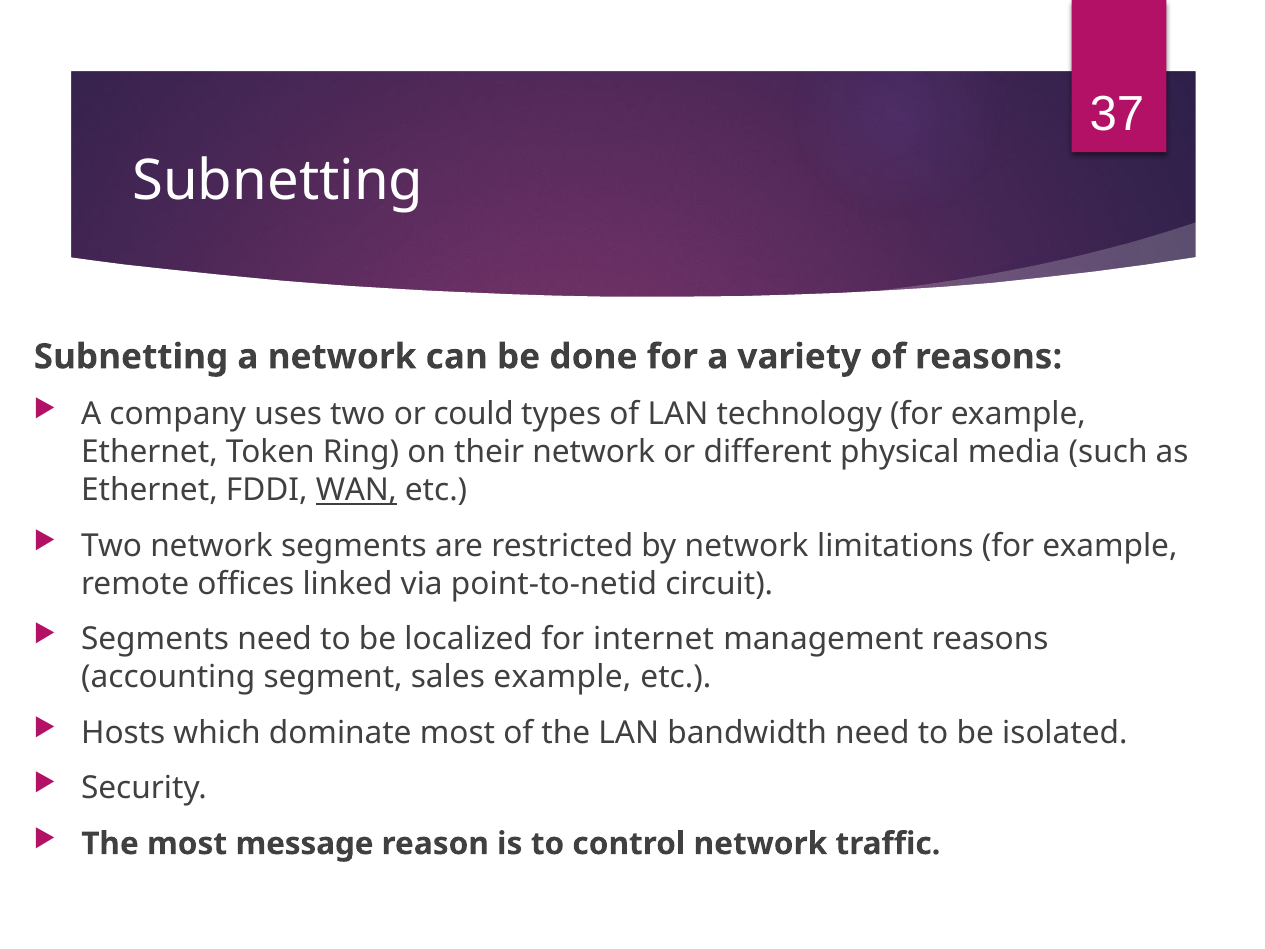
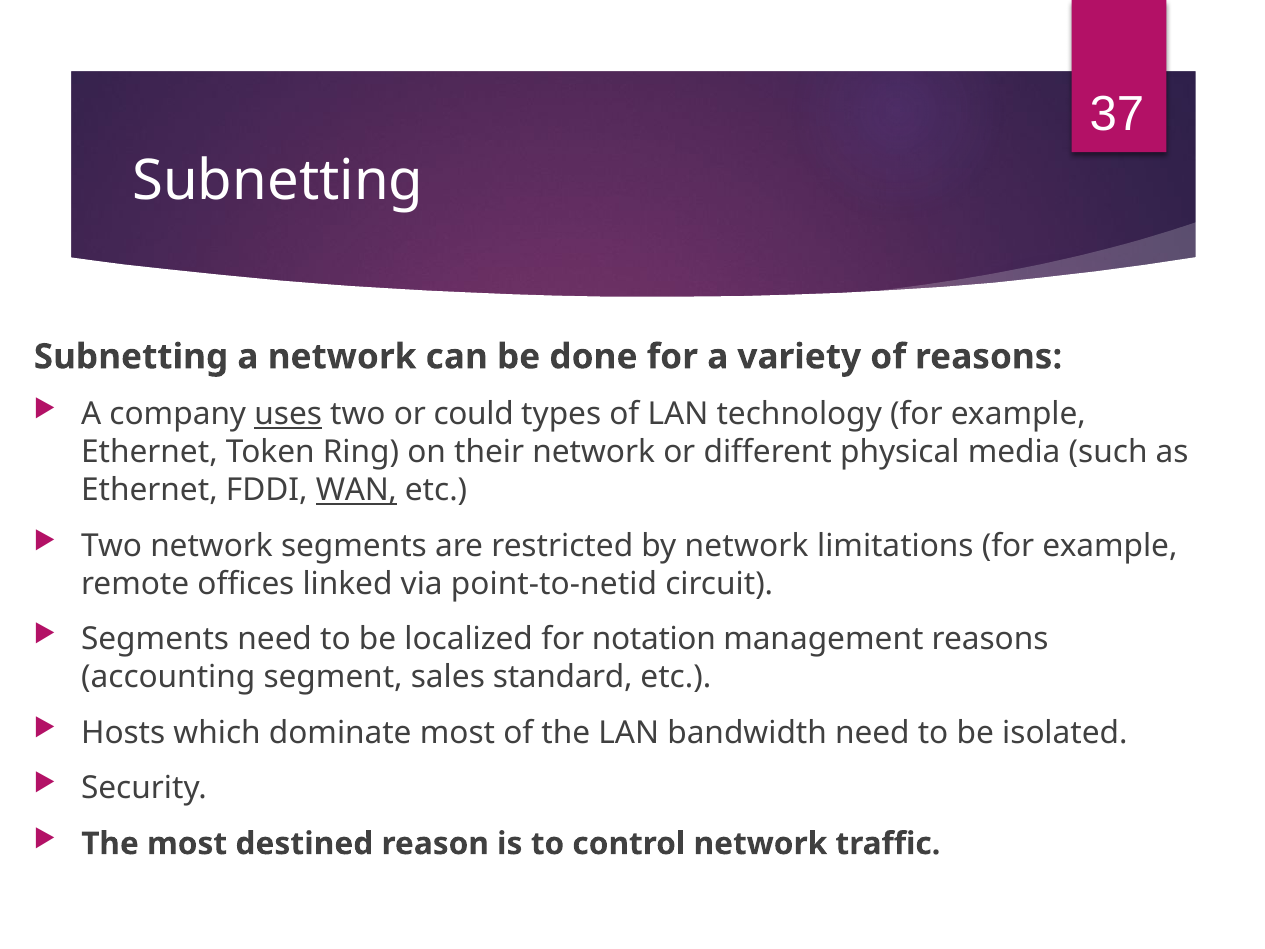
uses underline: none -> present (288, 414)
internet: internet -> notation (654, 639)
sales example: example -> standard (563, 677)
message: message -> destined (304, 844)
